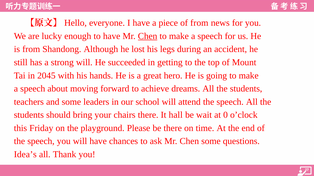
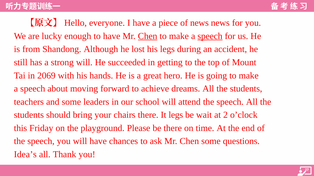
of from: from -> news (199, 23)
speech underline: none -> present (210, 36)
2045: 2045 -> 2069 (46, 76)
It hall: hall -> legs (176, 115)
0: 0 -> 2 (226, 115)
